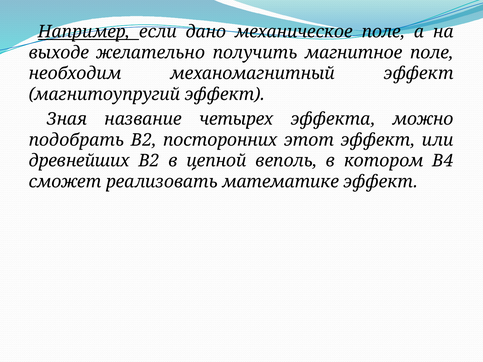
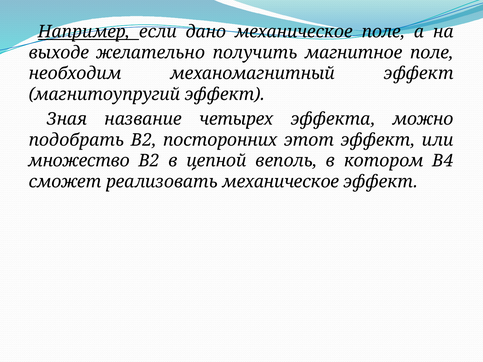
древнейших: древнейших -> множество (79, 161)
реализовать математике: математике -> механическое (281, 182)
